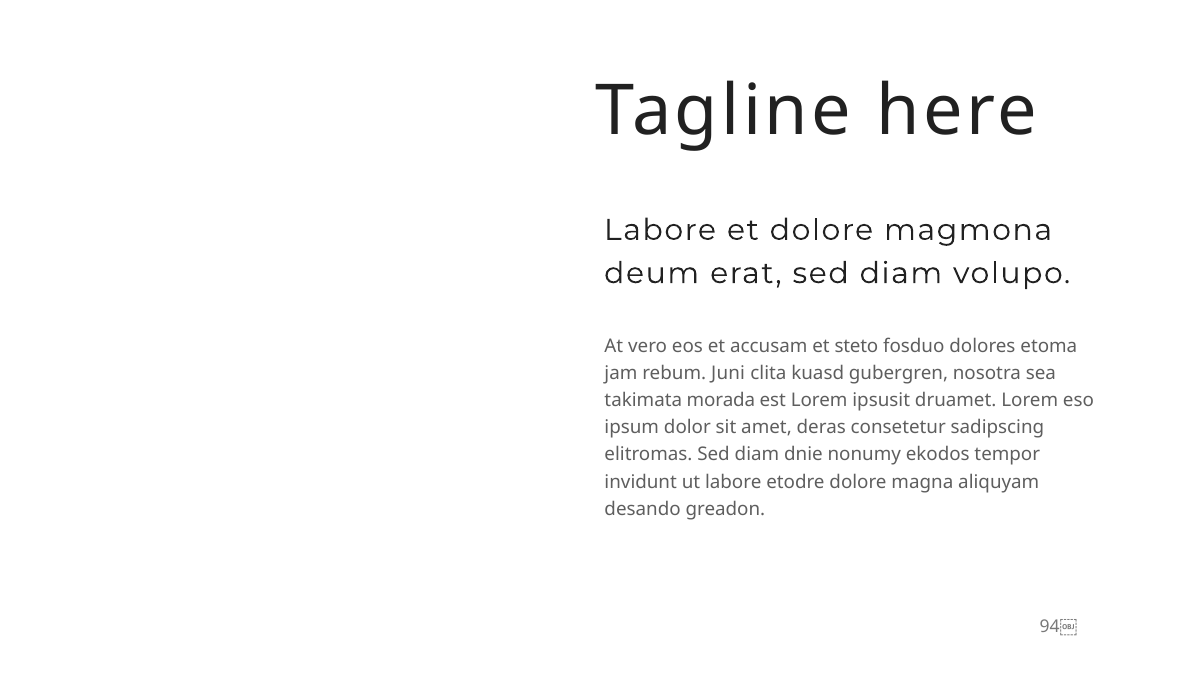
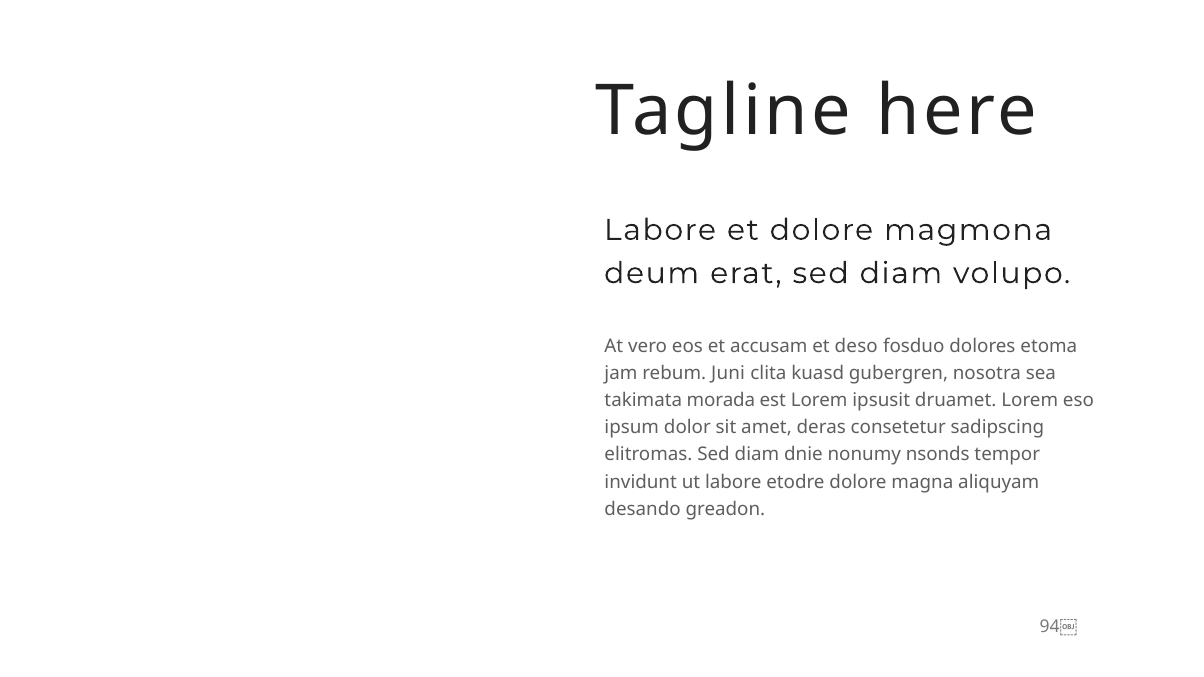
steto: steto -> deso (856, 347)
ekodos: ekodos -> nsonds (938, 455)
